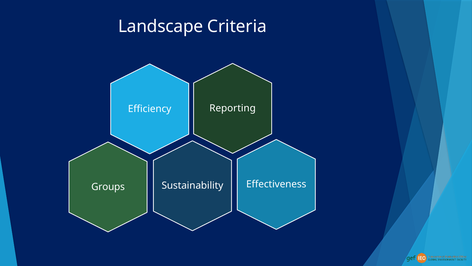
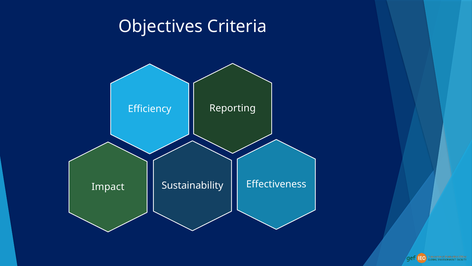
Landscape: Landscape -> Objectives (161, 26)
Groups: Groups -> Impact (108, 187)
